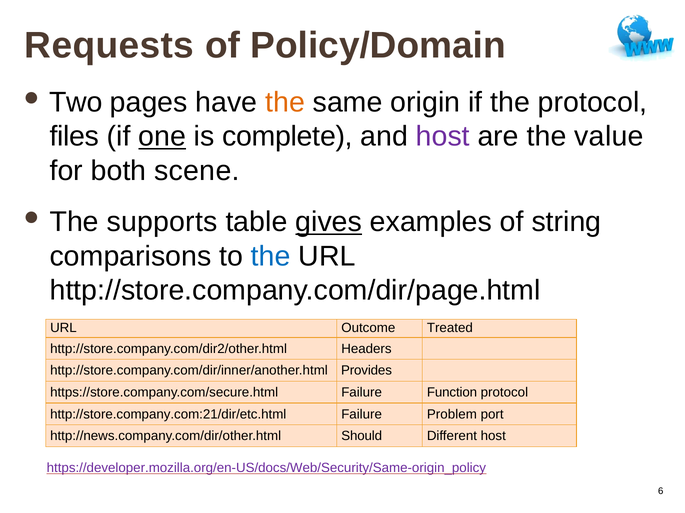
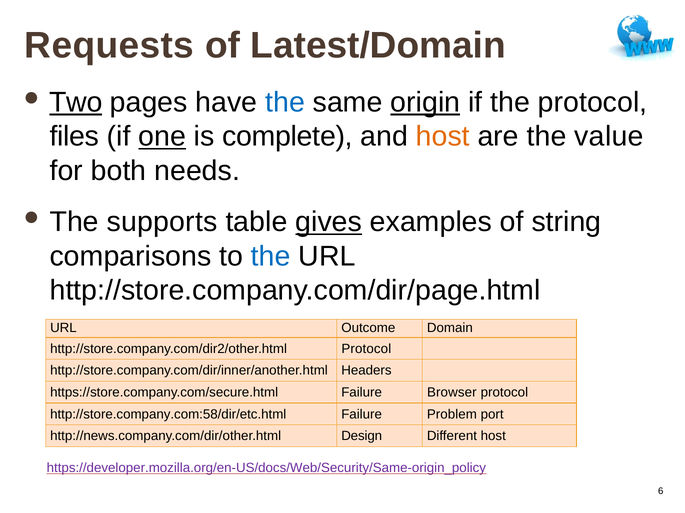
Policy/Domain: Policy/Domain -> Latest/Domain (378, 45)
Two underline: none -> present (76, 102)
the colour: orange -> blue (285, 102)
origin underline: none -> present (425, 102)
host colour: purple -> orange (443, 137)
scene: scene -> needs (197, 171)
Treated: Treated -> Domain (450, 329)
http://store.company.com/dir2/other.html Headers: Headers -> Protocol (366, 349)
Provides: Provides -> Headers (366, 371)
Function: Function -> Browser (452, 393)
http://store.company.com:21/dir/etc.html: http://store.company.com:21/dir/etc.html -> http://store.company.com:58/dir/etc.html (168, 415)
Should: Should -> Design (362, 437)
